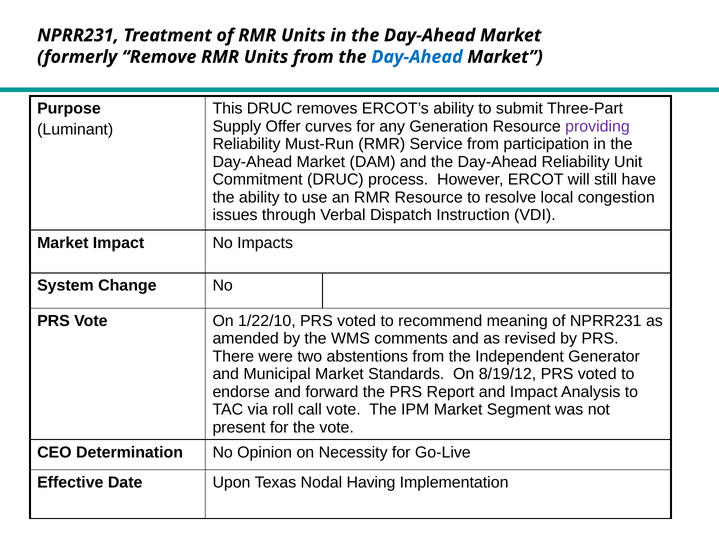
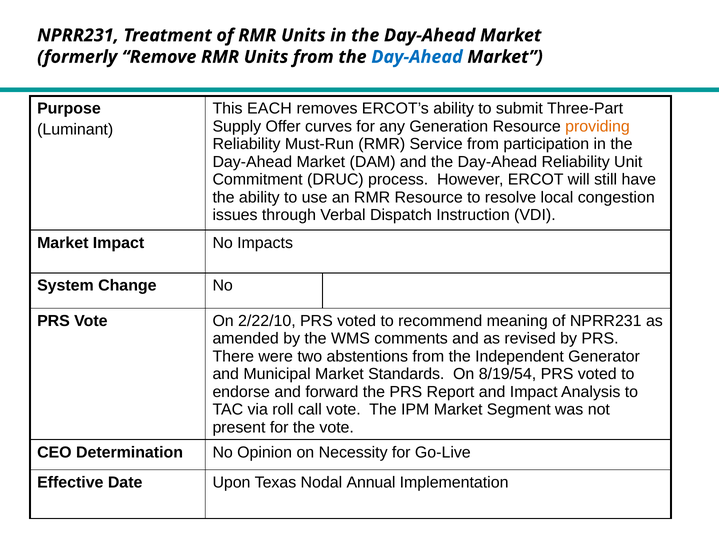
This DRUC: DRUC -> EACH (269, 109)
providing colour: purple -> orange (598, 126)
1/22/10: 1/22/10 -> 2/22/10 (267, 321)
8/19/12: 8/19/12 -> 8/19/54 (508, 374)
Having: Having -> Annual (371, 483)
